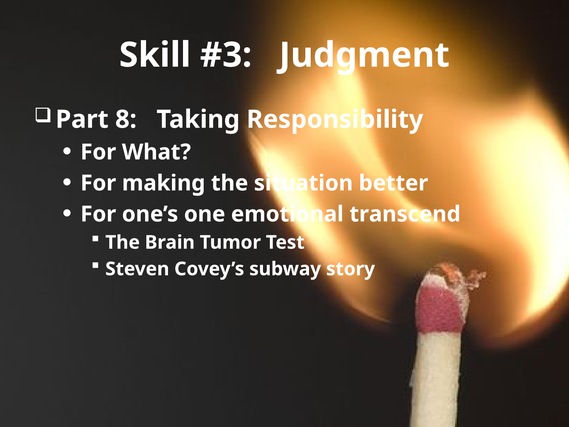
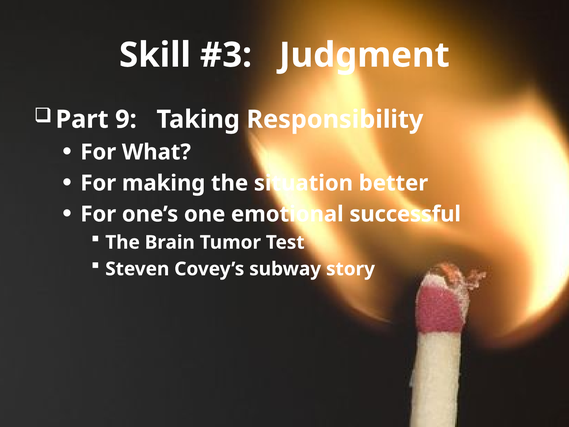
8: 8 -> 9 (126, 119)
transcend: transcend -> successful (405, 214)
